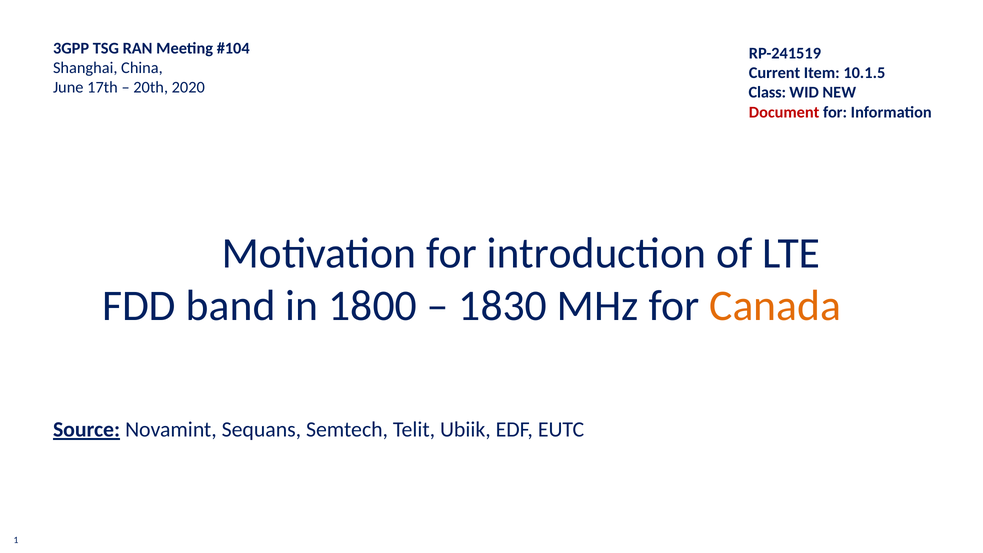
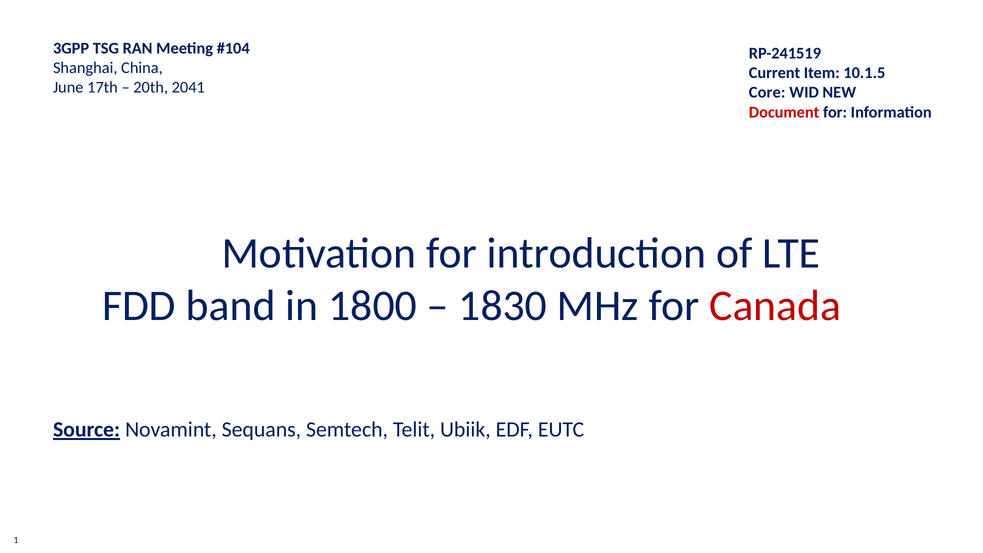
2020: 2020 -> 2041 (188, 87)
Class: Class -> Core (767, 93)
Canada colour: orange -> red (775, 306)
